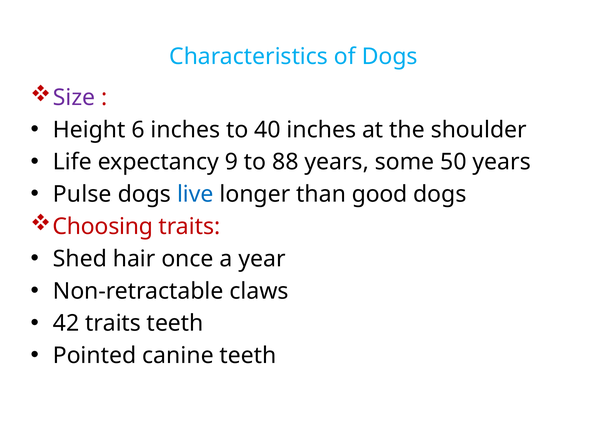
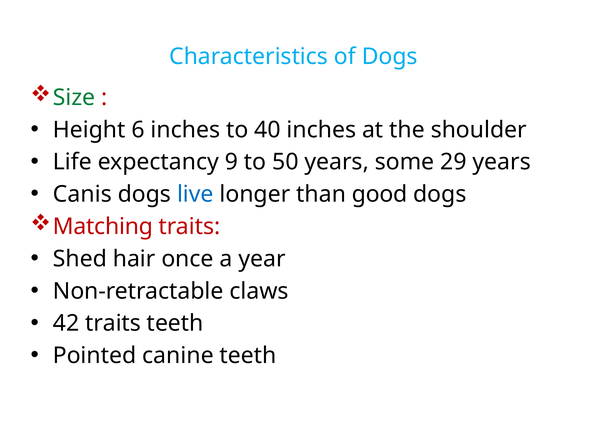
Size colour: purple -> green (74, 97)
88: 88 -> 50 (285, 162)
50: 50 -> 29 (453, 162)
Pulse: Pulse -> Canis (82, 194)
Choosing: Choosing -> Matching (103, 226)
